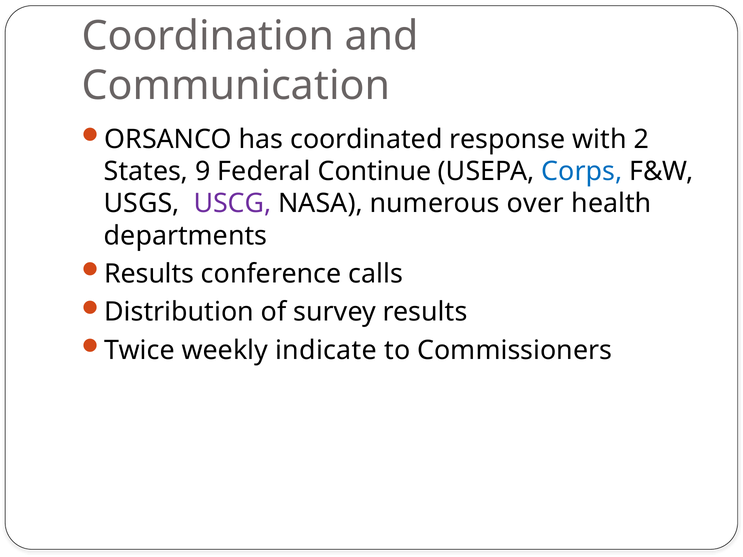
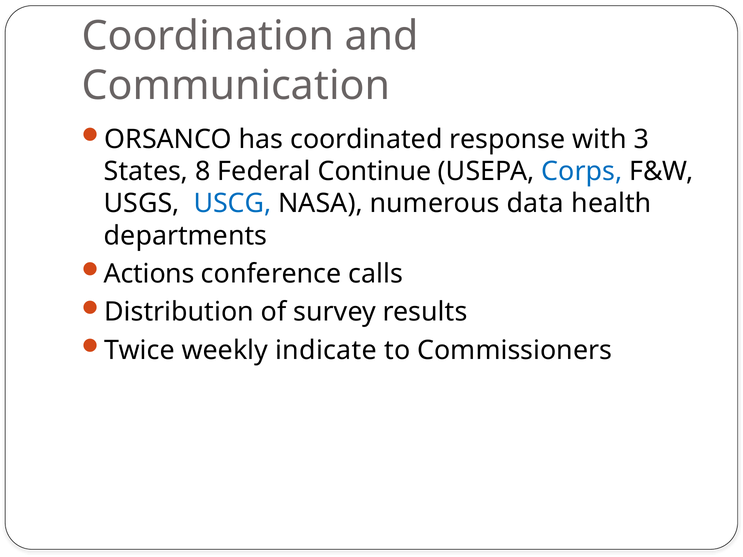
2: 2 -> 3 (641, 139)
9: 9 -> 8 (203, 171)
USCG colour: purple -> blue (232, 204)
over: over -> data (535, 204)
Results: Results -> Actions (149, 274)
